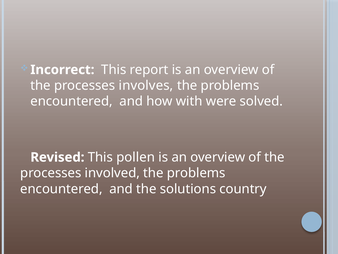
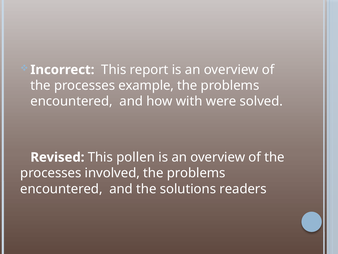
involves: involves -> example (146, 85)
country: country -> readers (243, 189)
